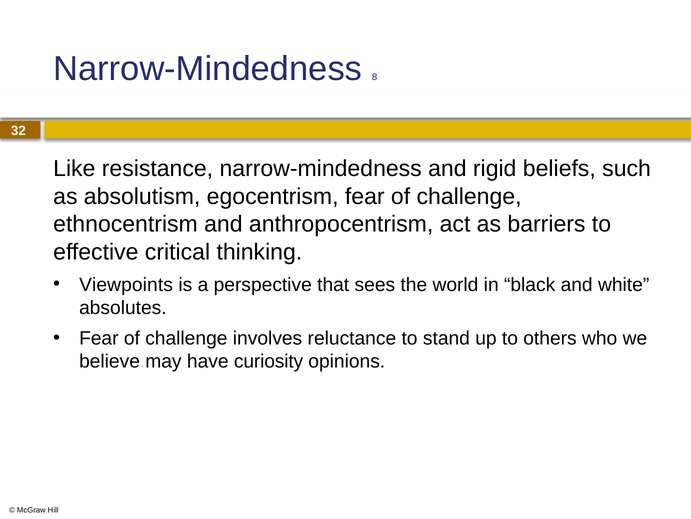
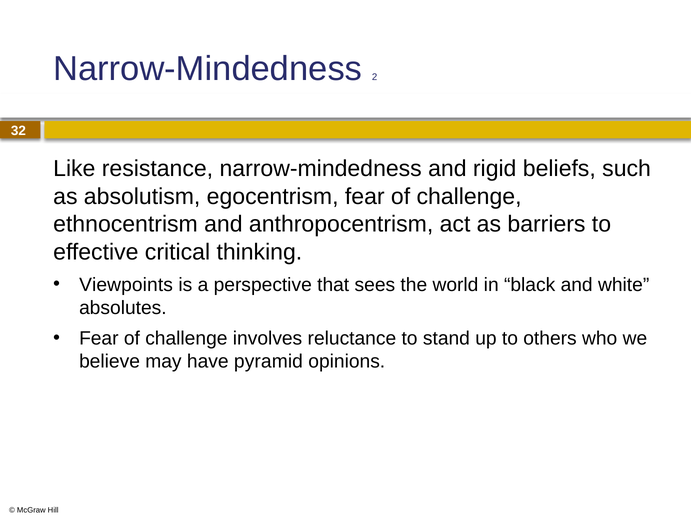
8: 8 -> 2 (375, 77)
curiosity: curiosity -> pyramid (268, 361)
